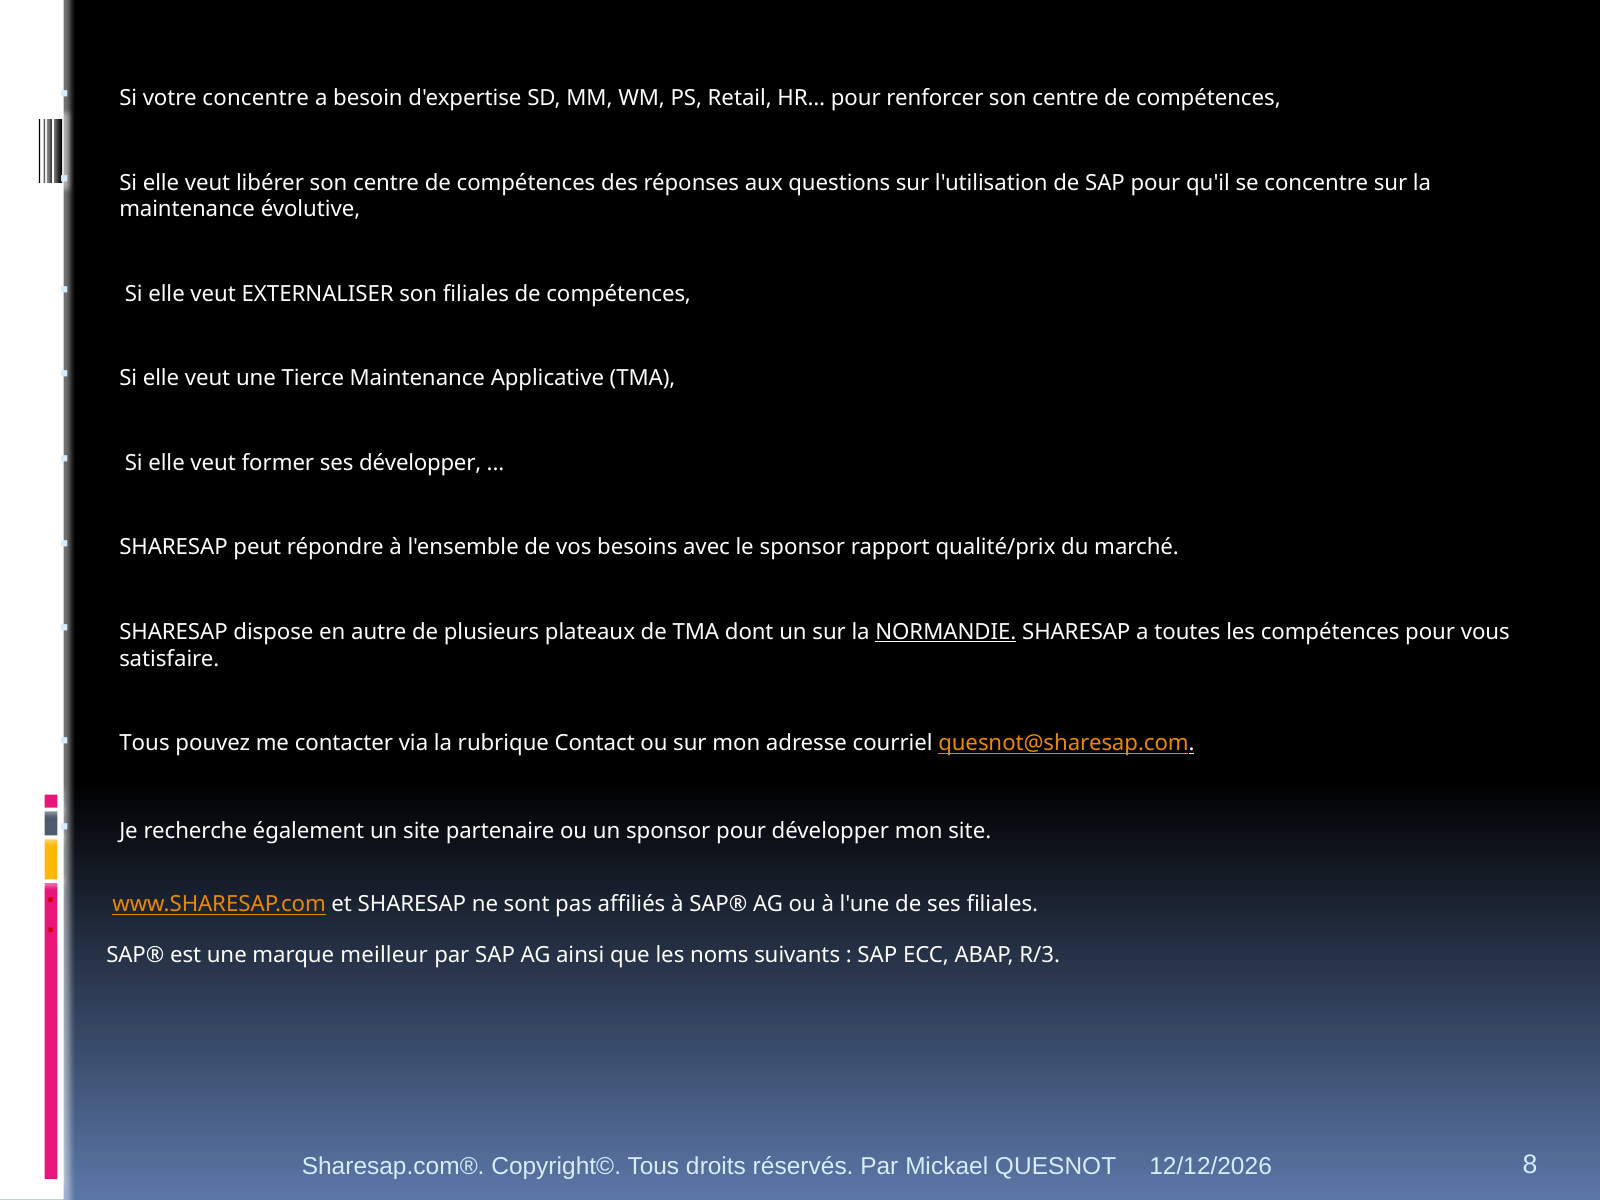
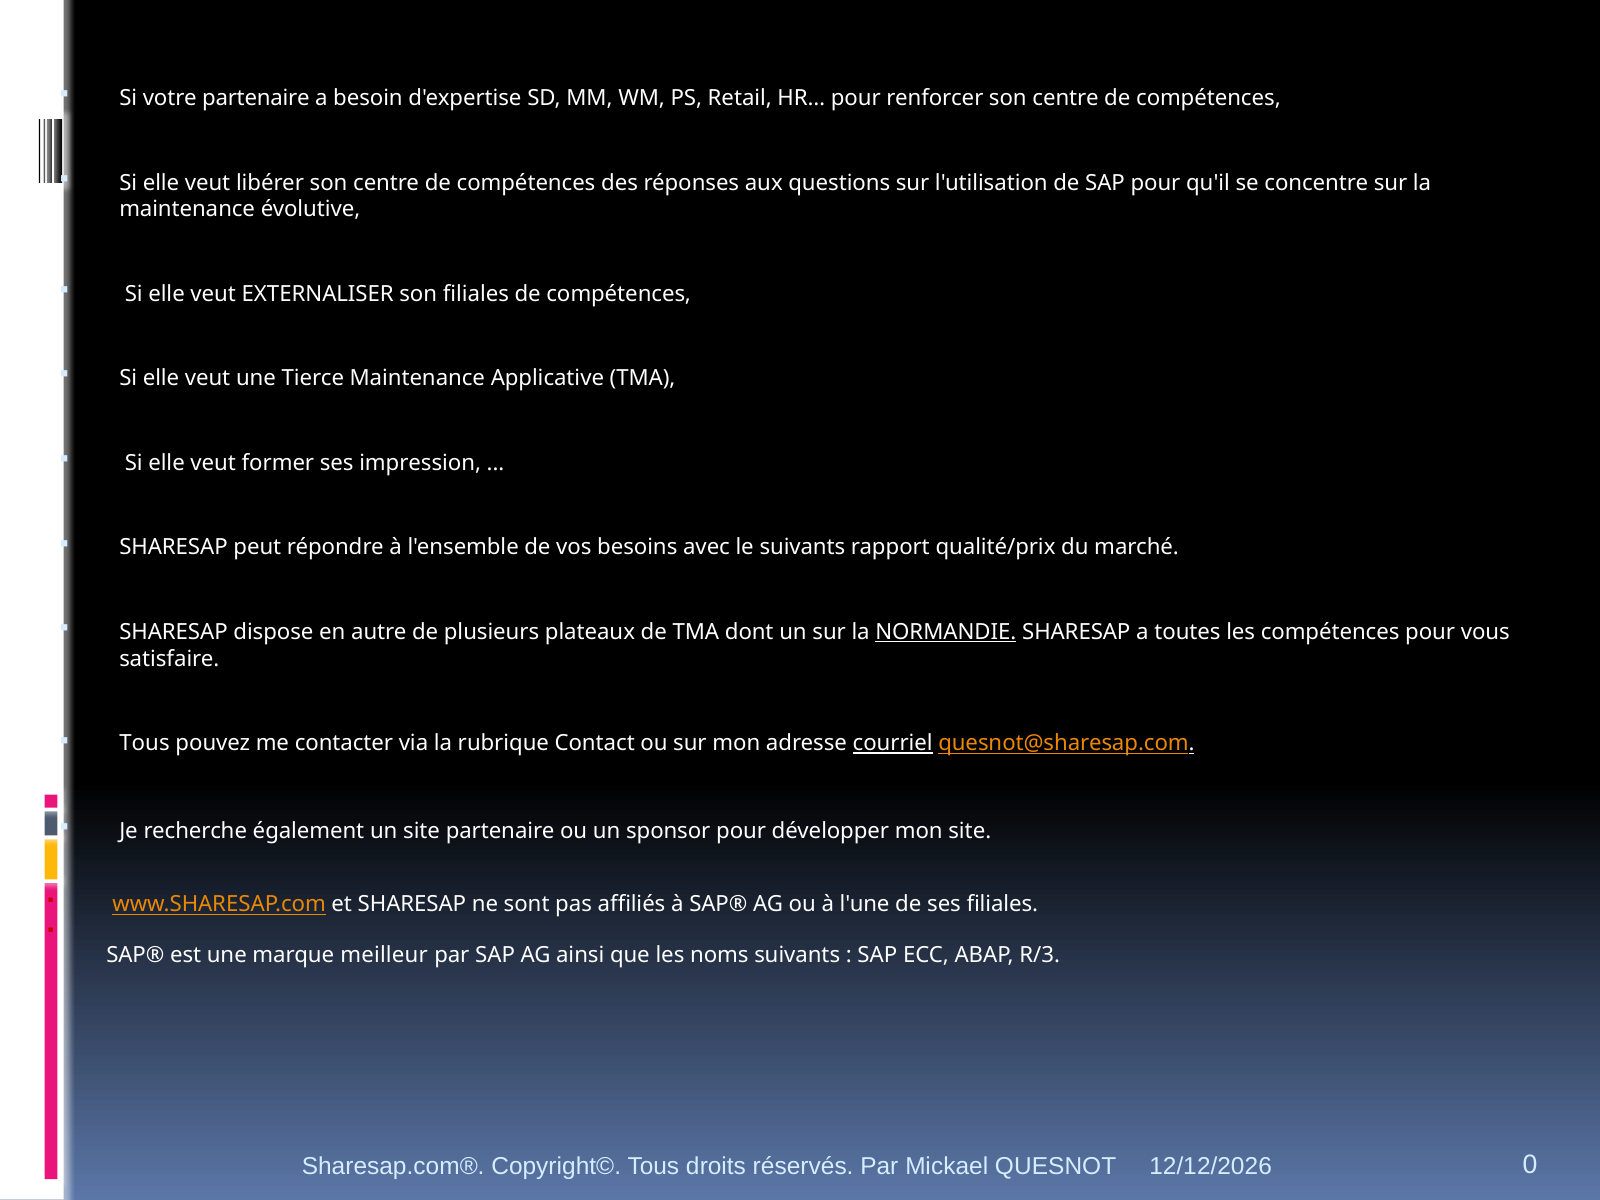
votre concentre: concentre -> partenaire (256, 98)
ses développer: développer -> impression (420, 463)
le sponsor: sponsor -> suivants (802, 548)
courriel underline: none -> present (893, 743)
8: 8 -> 0 (1530, 1165)
